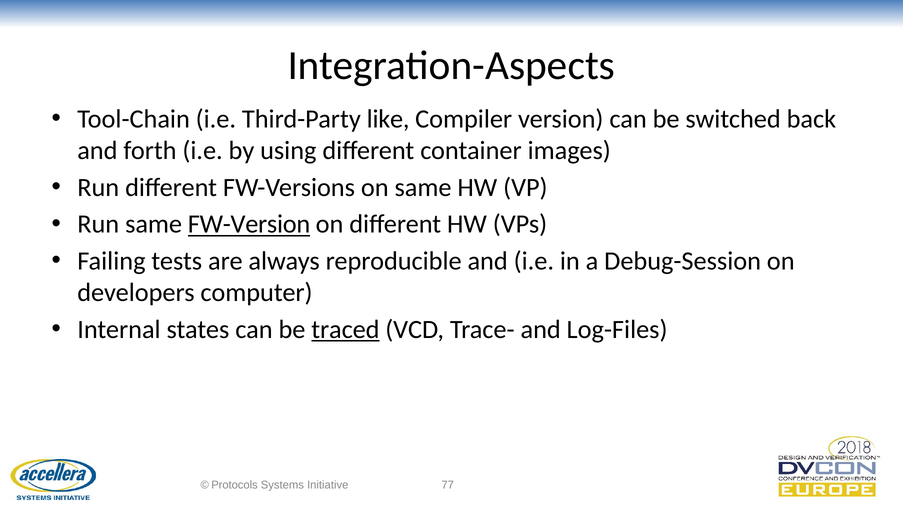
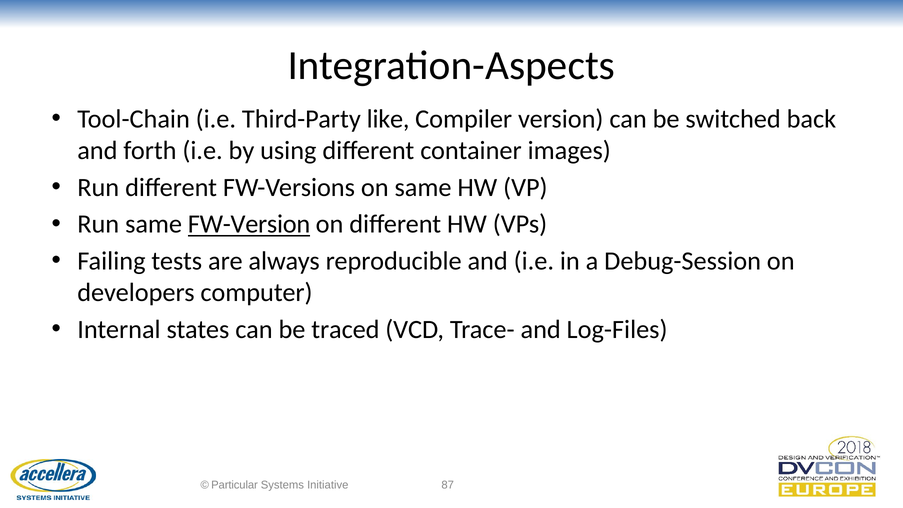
traced underline: present -> none (345, 329)
Protocols: Protocols -> Particular (235, 485)
77: 77 -> 87 (448, 485)
